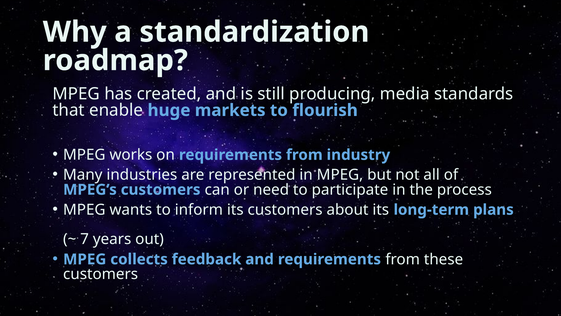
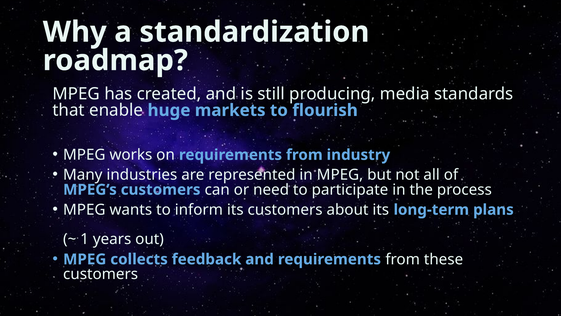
7: 7 -> 1 (85, 239)
